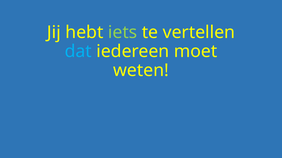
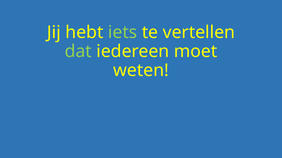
dat colour: light blue -> light green (78, 51)
